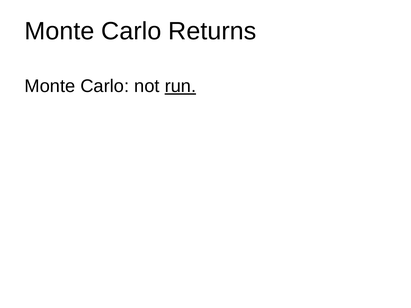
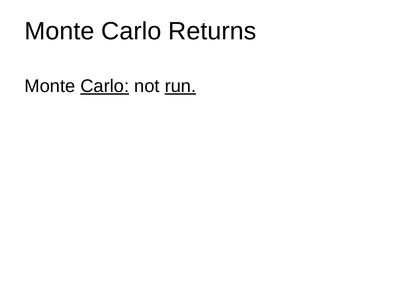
Carlo underline: none -> present (105, 86)
